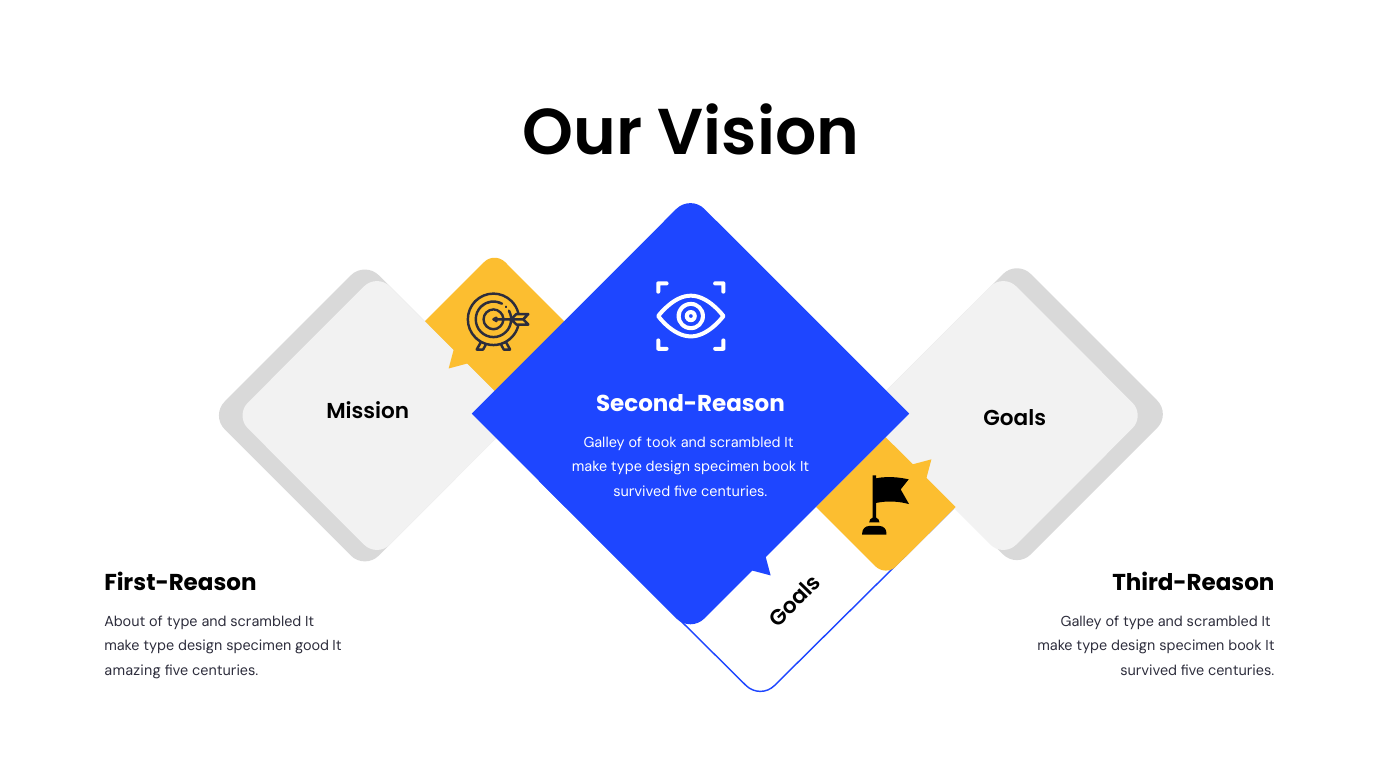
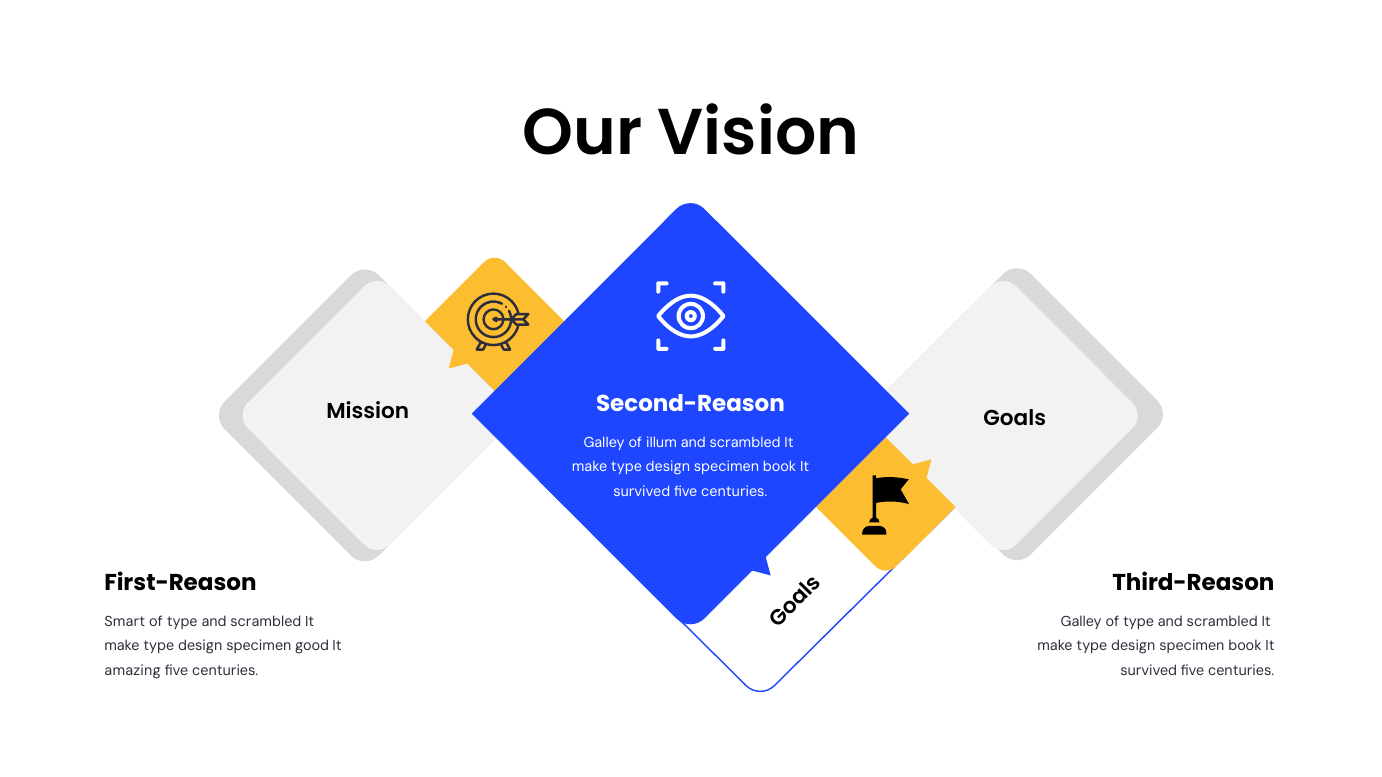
took: took -> illum (662, 443)
About: About -> Smart (125, 622)
